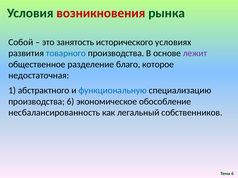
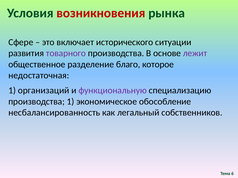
Собой: Собой -> Сфере (21, 42)
занятость: занятость -> включает (75, 42)
условиях: условиях -> ситуации (173, 42)
товарного colour: blue -> purple (66, 53)
абстрактного: абстрактного -> организаций (44, 91)
функциональную colour: blue -> purple (113, 91)
производства 6: 6 -> 1 (71, 102)
